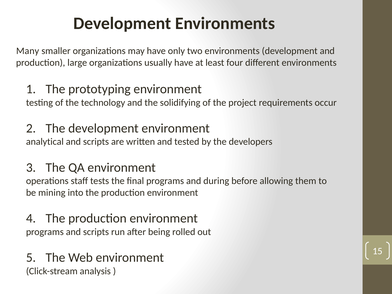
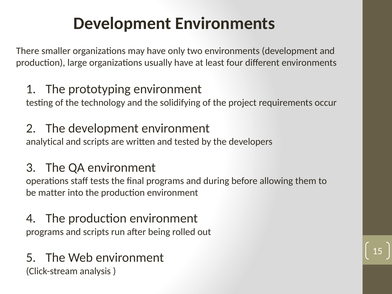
Many: Many -> There (28, 51)
mining: mining -> matter (52, 193)
